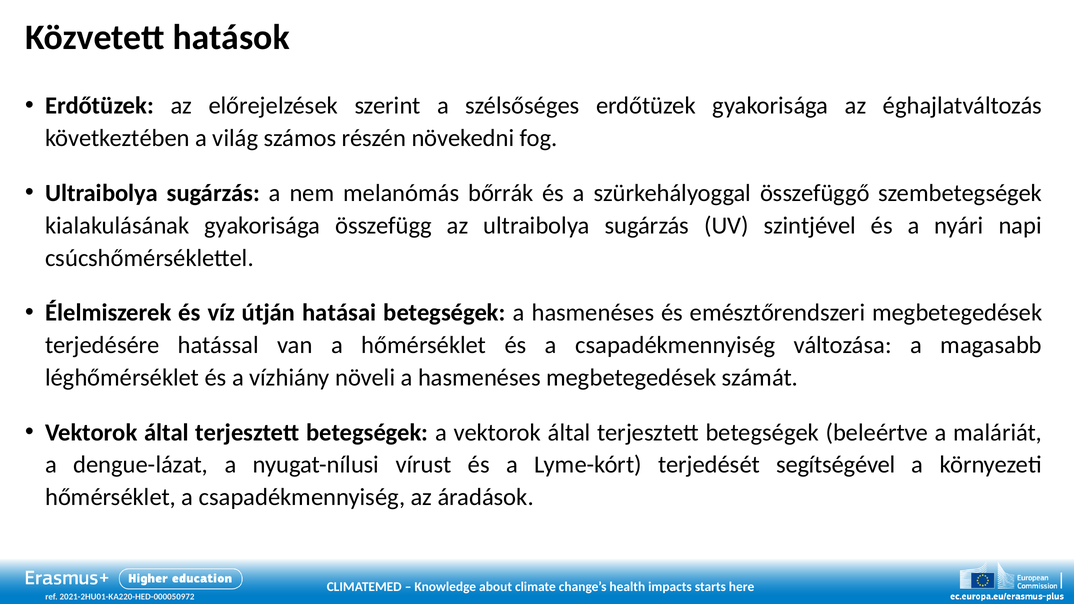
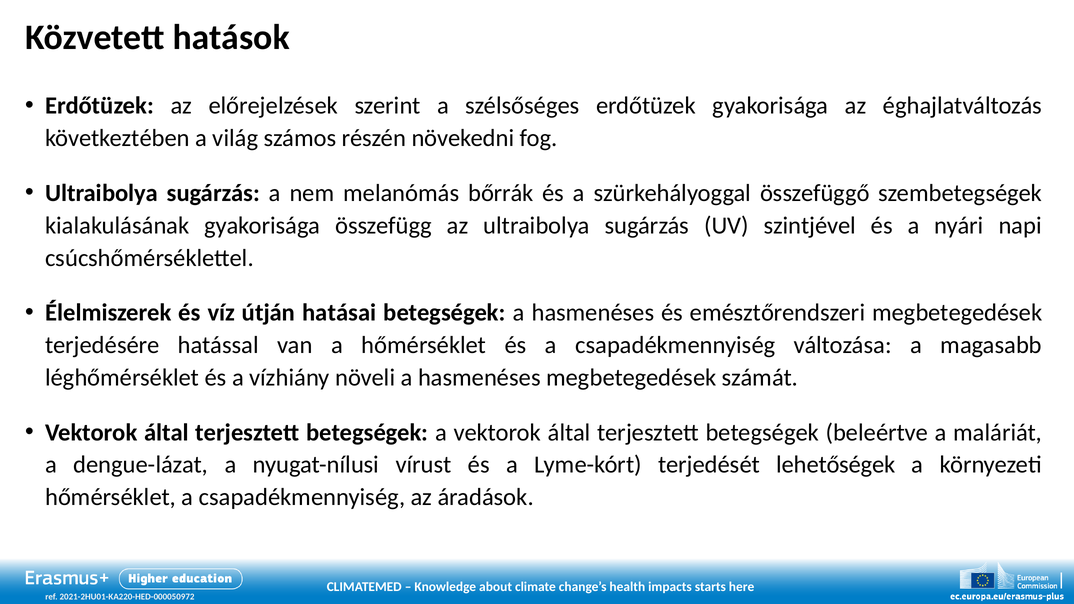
segítségével: segítségével -> lehetőségek (836, 465)
